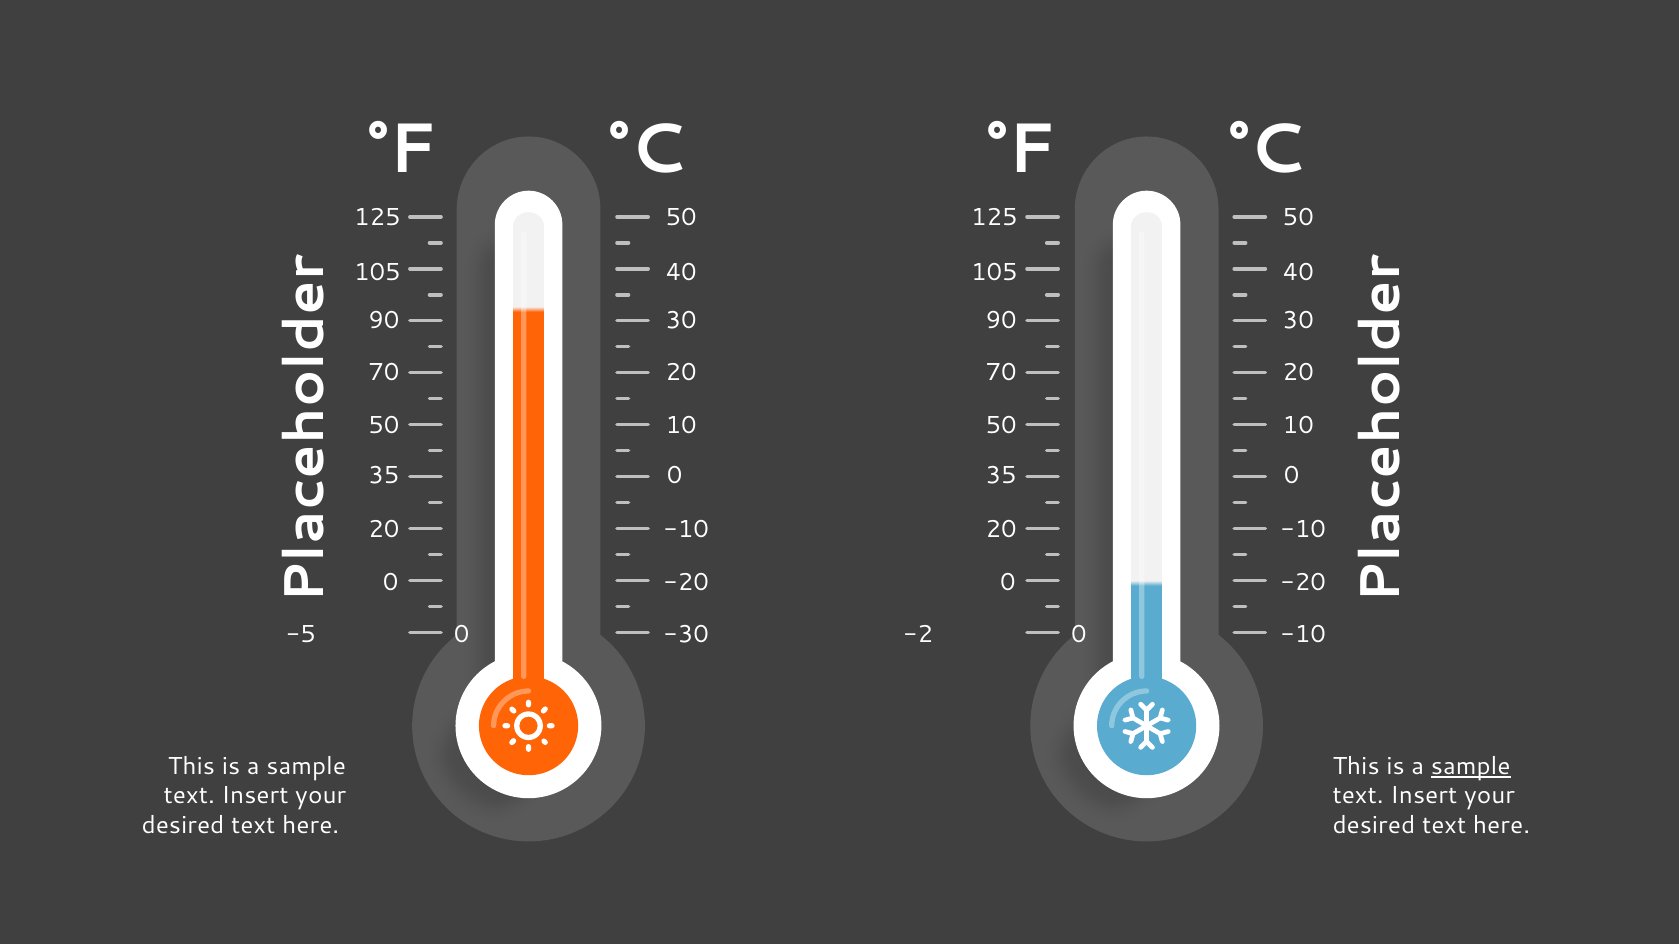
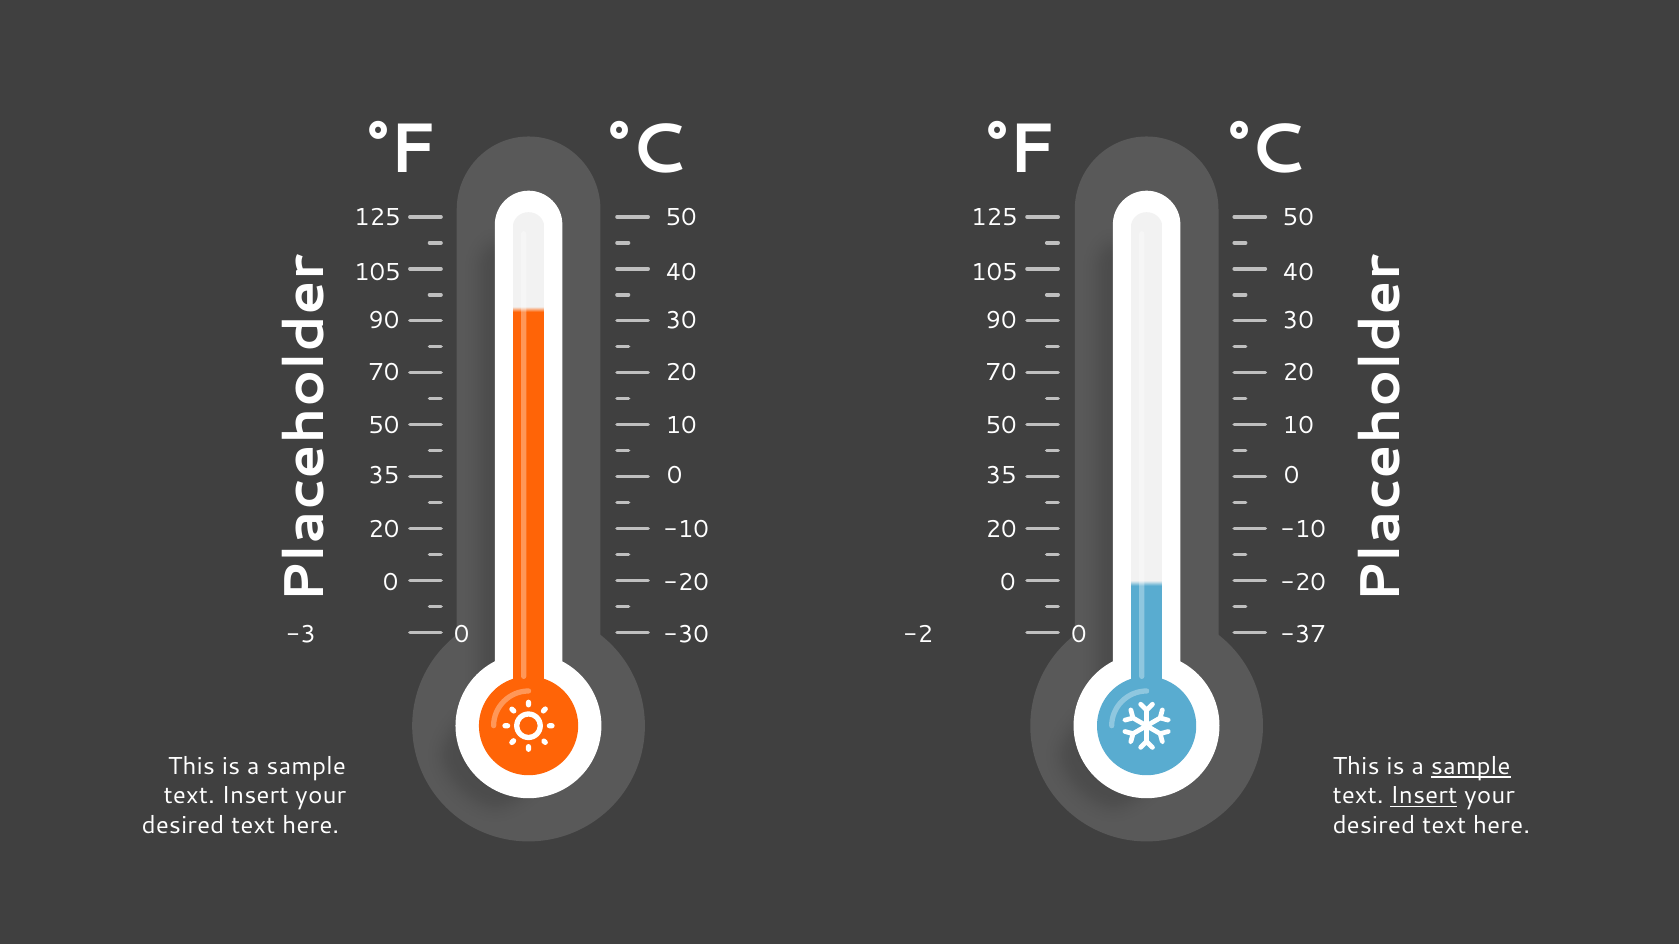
-5: -5 -> -3 (301, 634)
-10: -10 -> -37 (1303, 634)
Insert underline: none -> present (1424, 796)
